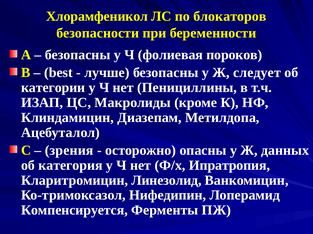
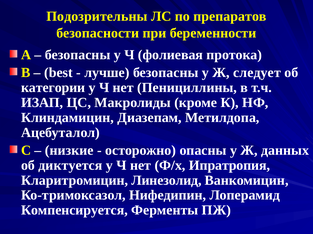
Хлорамфеникол: Хлорамфеникол -> Подозрительны (97, 16)
блокаторов: блокаторов -> препаратов (230, 16)
пороков: пороков -> протока (234, 55)
зрения: зрения -> низкие (69, 151)
категория: категория -> диктуется (70, 166)
